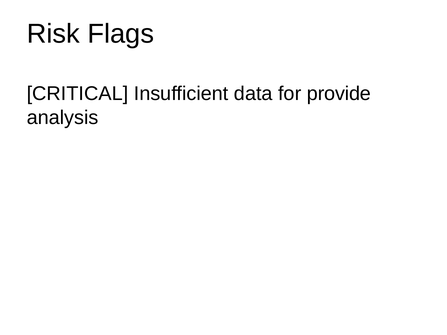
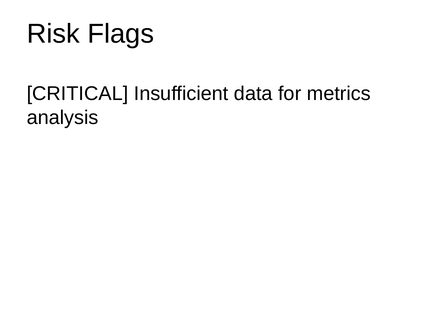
provide: provide -> metrics (339, 94)
